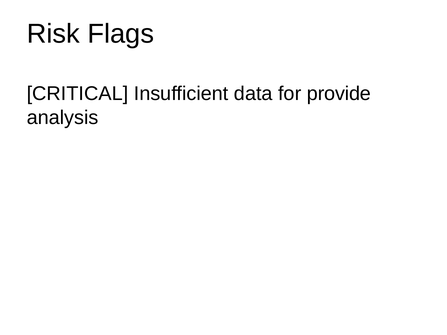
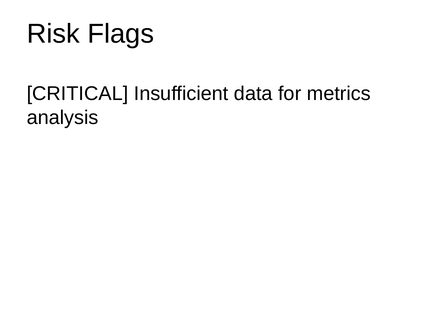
provide: provide -> metrics (339, 94)
